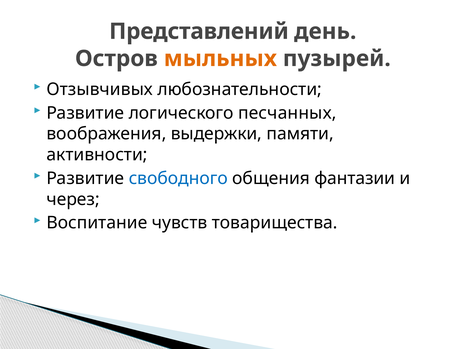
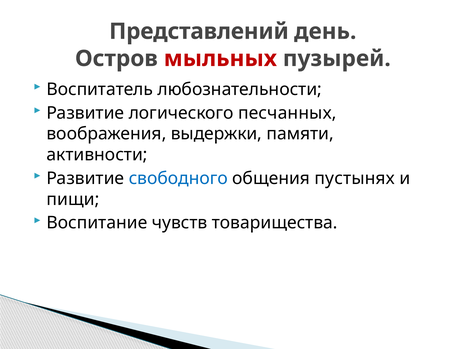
мыльных colour: orange -> red (220, 59)
Отзывчивых: Отзывчивых -> Воспитатель (100, 90)
фантазии: фантазии -> пустынях (355, 179)
через: через -> пищи (73, 200)
